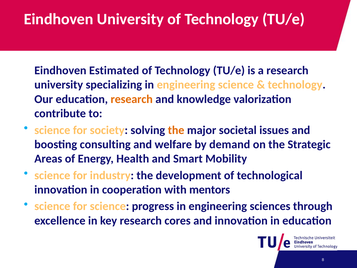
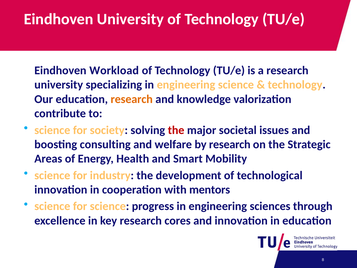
Estimated: Estimated -> Workload (114, 70)
the colour: orange -> red (176, 130)
by demand: demand -> research (230, 144)
